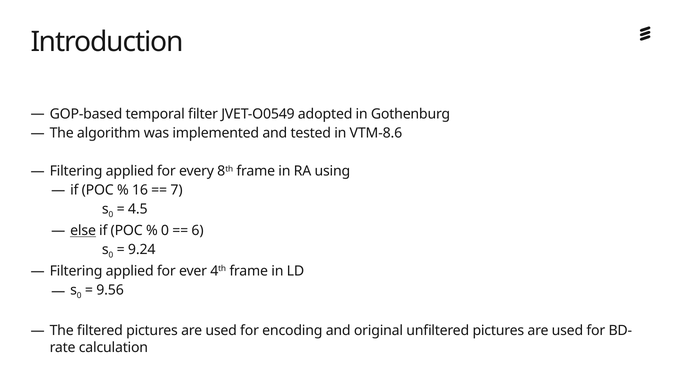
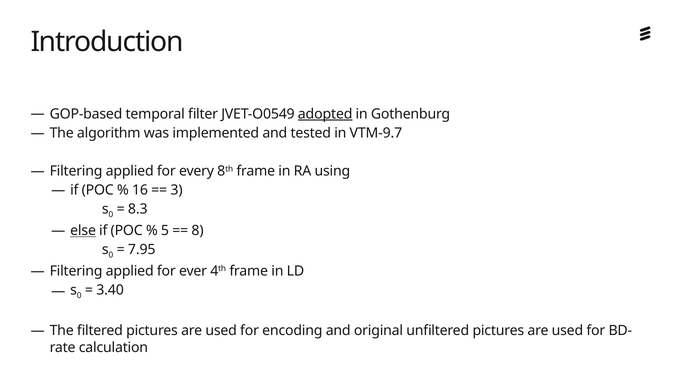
adopted underline: none -> present (325, 114)
VTM-8.6: VTM-8.6 -> VTM-9.7 (376, 133)
7: 7 -> 3 (177, 190)
4.5: 4.5 -> 8.3 (138, 209)
0: 0 -> 5 (165, 231)
6: 6 -> 8 (198, 231)
9.24: 9.24 -> 7.95 (142, 250)
9.56: 9.56 -> 3.40 (110, 290)
